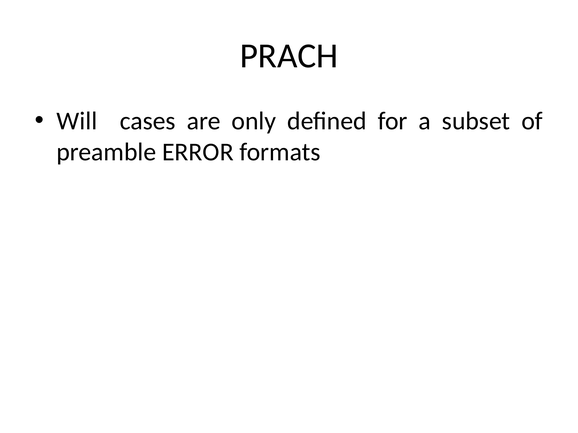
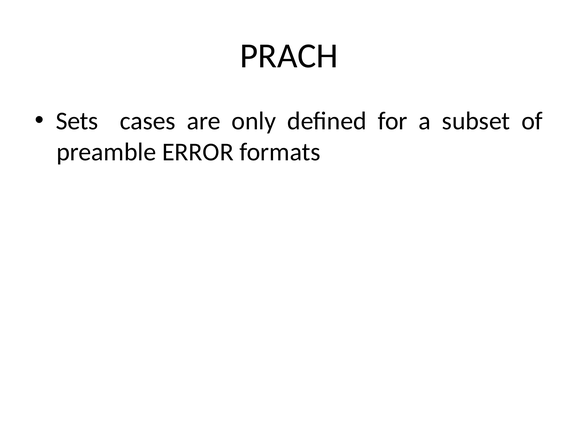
Will: Will -> Sets (77, 121)
